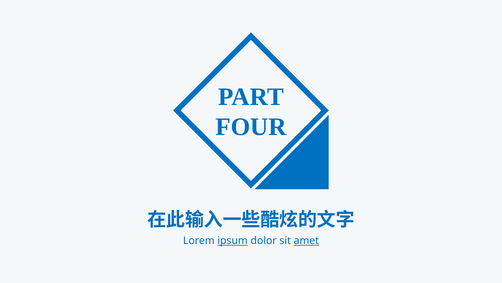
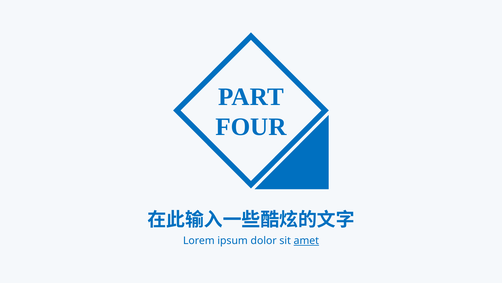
ipsum underline: present -> none (233, 240)
